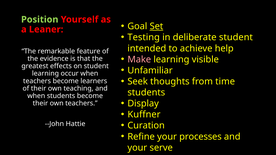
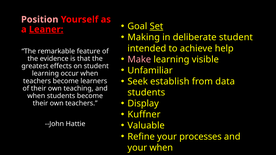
Position colour: light green -> pink (40, 20)
Leaner underline: none -> present (46, 29)
Testing: Testing -> Making (144, 37)
thoughts: thoughts -> establish (170, 82)
time: time -> data (225, 82)
Curation: Curation -> Valuable (146, 126)
your serve: serve -> when (161, 148)
